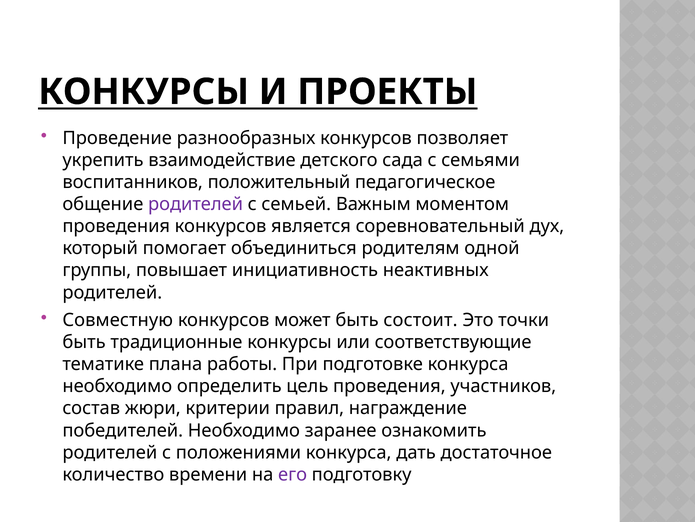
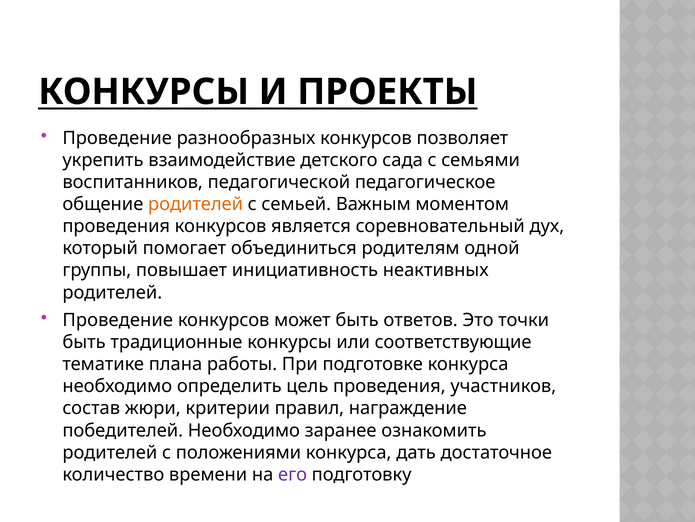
положительный: положительный -> педагогической (279, 182)
родителей colour: purple -> orange (196, 204)
Совместную: Совместную -> Проведение (118, 320)
состоит: состоит -> ответов (421, 320)
